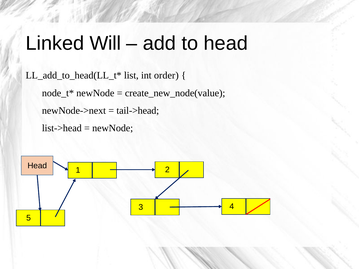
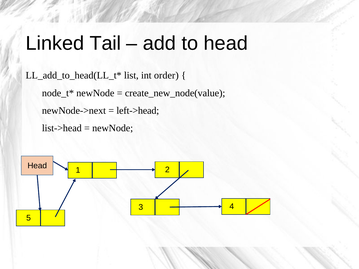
Will: Will -> Tail (105, 43)
tail->head: tail->head -> left->head (138, 111)
